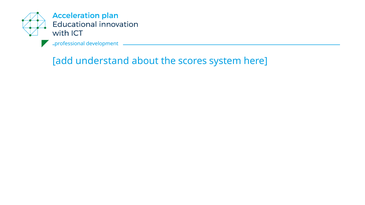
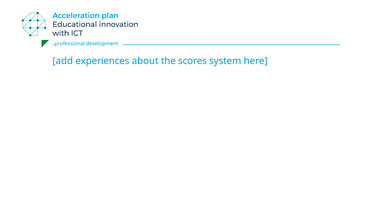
understand: understand -> experiences (102, 61)
